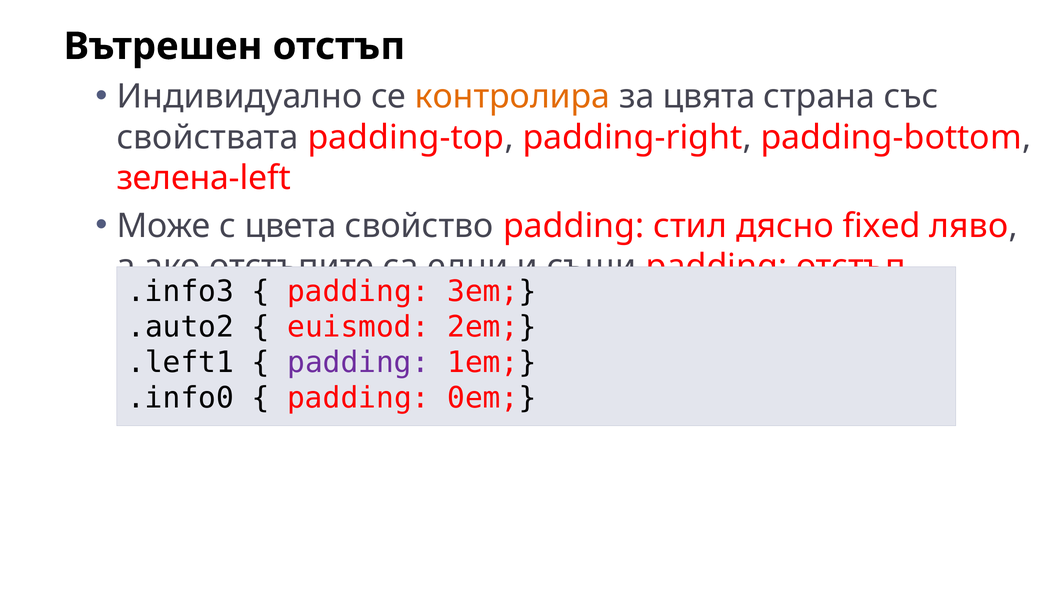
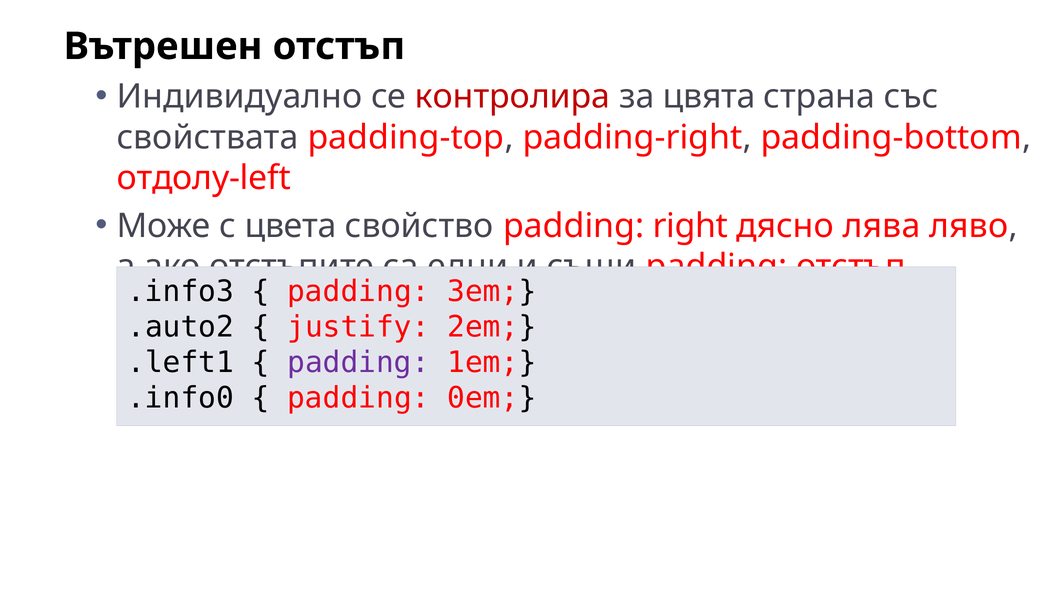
контролира colour: orange -> red (513, 97)
зелена-left: зелена-left -> отдолу-left (204, 178)
стил: стил -> right (690, 226)
fixed: fixed -> лява (882, 226)
euismod: euismod -> justify (358, 327)
